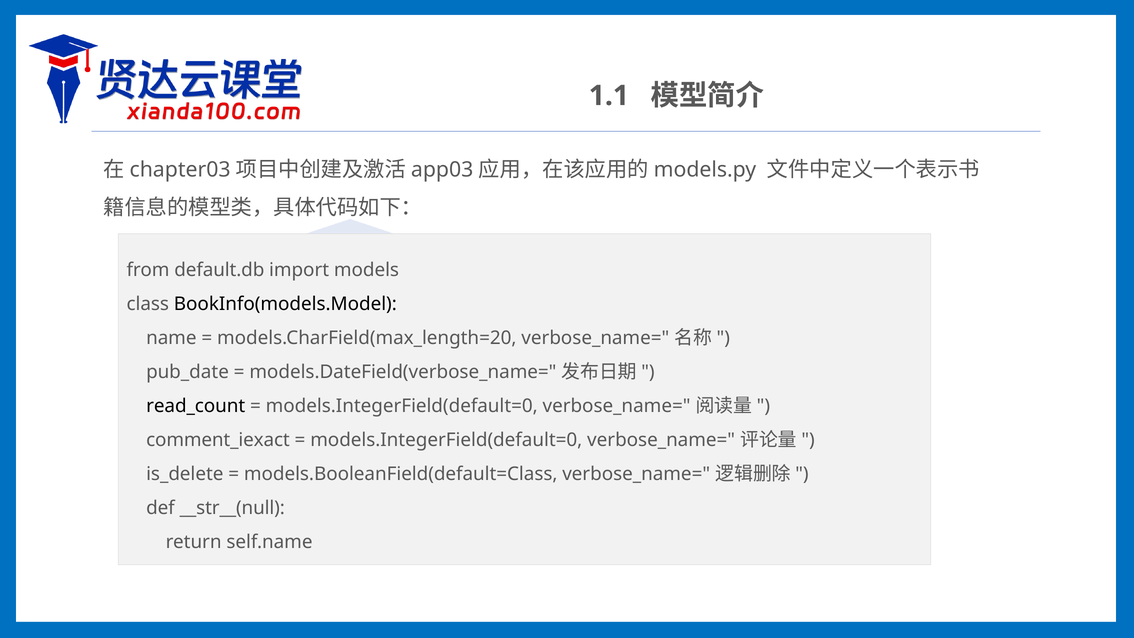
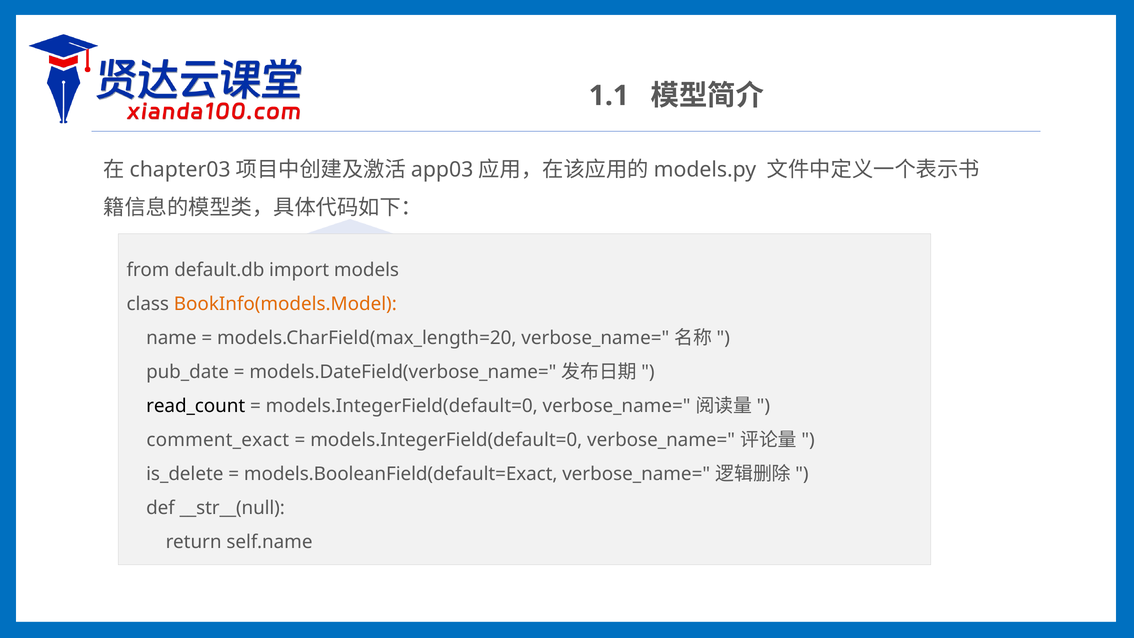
BookInfo(models.Model colour: black -> orange (285, 304)
comment_iexact: comment_iexact -> comment_exact (218, 440)
models.BooleanField(default=Class: models.BooleanField(default=Class -> models.BooleanField(default=Exact (401, 474)
